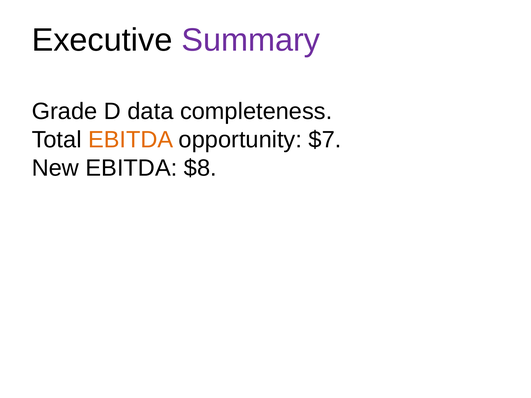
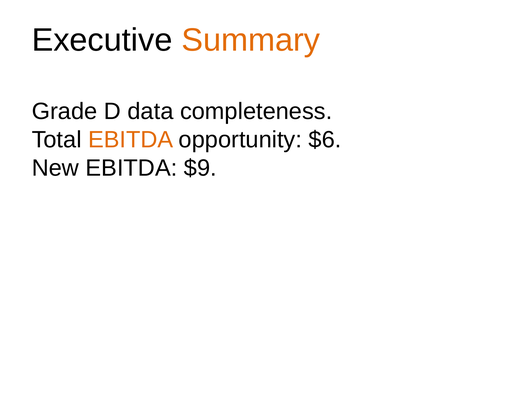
Summary colour: purple -> orange (251, 40)
$7: $7 -> $6 (325, 140)
$8: $8 -> $9 (200, 168)
